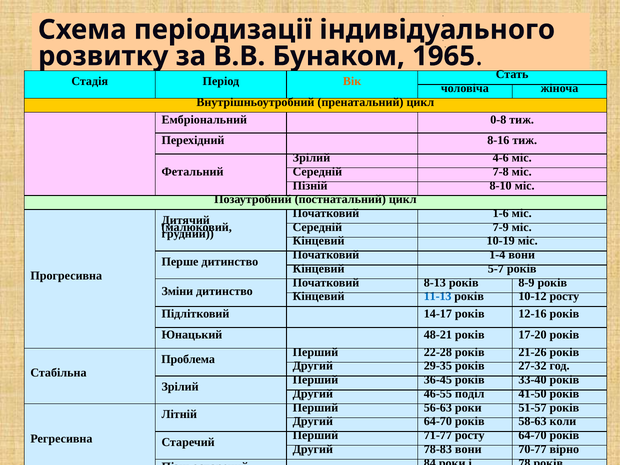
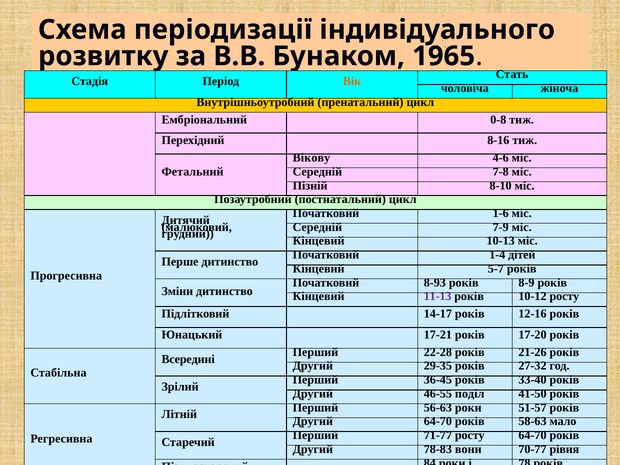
Зрілий: Зрілий -> Вікову (311, 158)
10-19: 10-19 -> 10-13 (501, 241)
1-4 вони: вони -> дітей (522, 255)
8-13: 8-13 -> 8-93 (435, 283)
11-13 colour: blue -> purple (438, 296)
48-21: 48-21 -> 17-21 (438, 335)
Проблема: Проблема -> Всередині (188, 359)
коли: коли -> мало (563, 421)
вірно: вірно -> рівня (564, 449)
